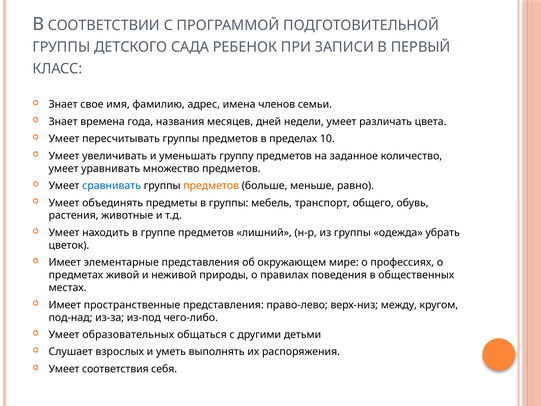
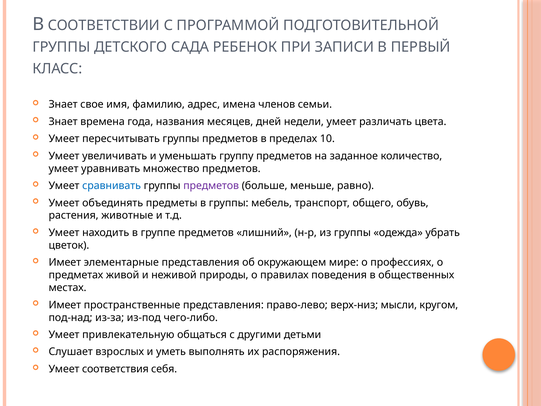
предметов colour: orange -> purple (211, 186)
между: между -> мысли (399, 305)
образовательных: образовательных -> привлекательную (128, 334)
